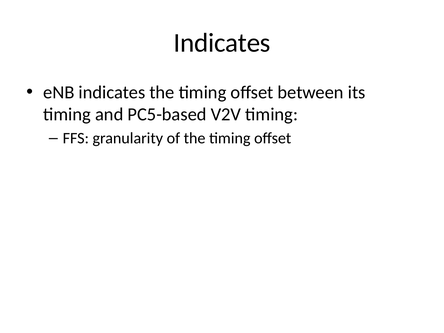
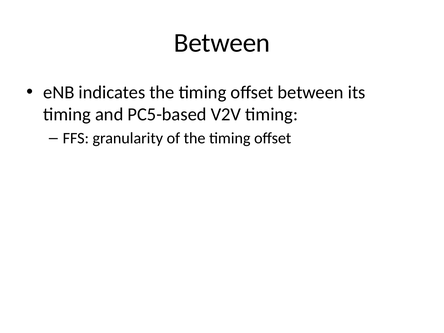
Indicates: Indicates -> Between (222, 43)
